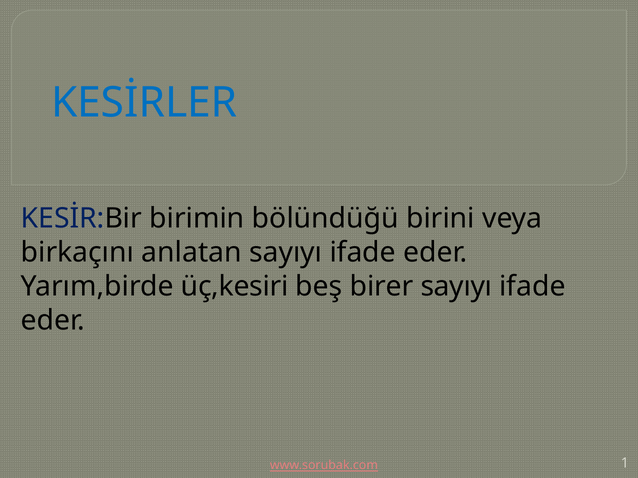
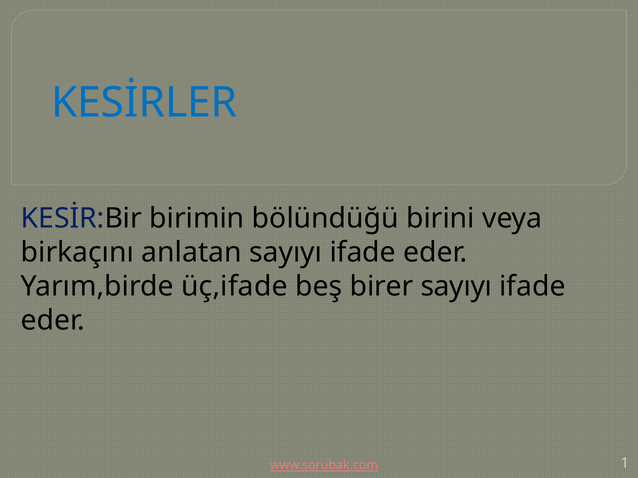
üç,kesiri: üç,kesiri -> üç,ifade (234, 287)
